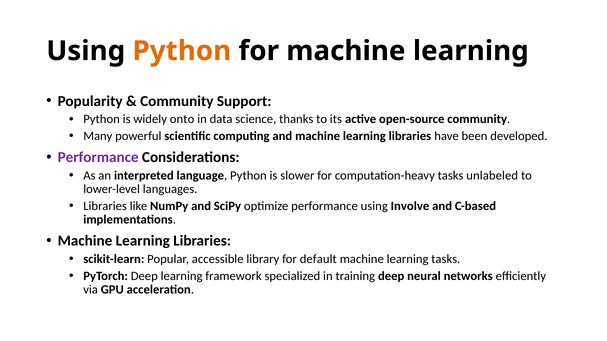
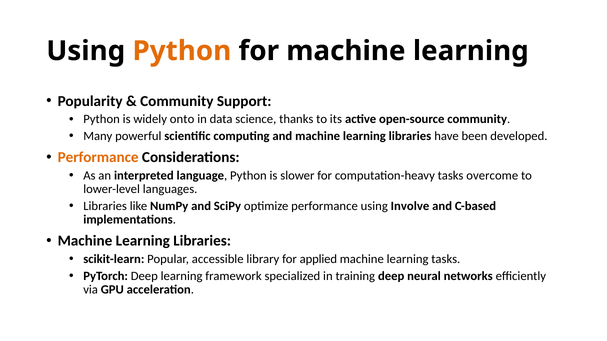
Performance colour: purple -> orange (98, 158)
unlabeled: unlabeled -> overcome (492, 176)
default: default -> applied (318, 259)
